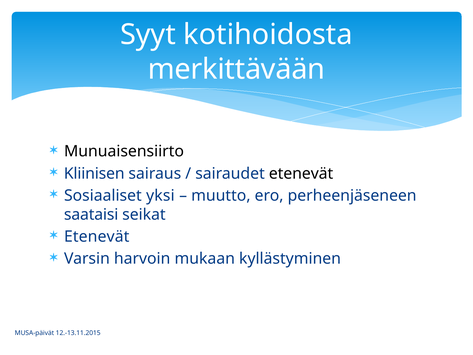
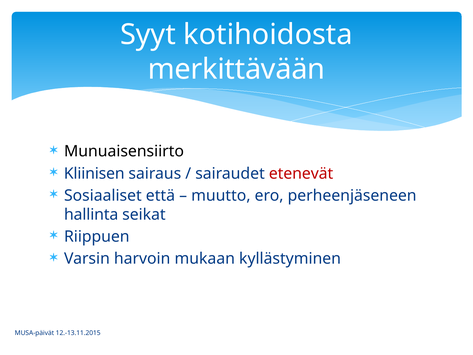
etenevät colour: black -> red (301, 173)
yksi: yksi -> että (160, 195)
saataisi: saataisi -> hallinta (91, 214)
Etenevät: Etenevät -> Riippuen (97, 236)
